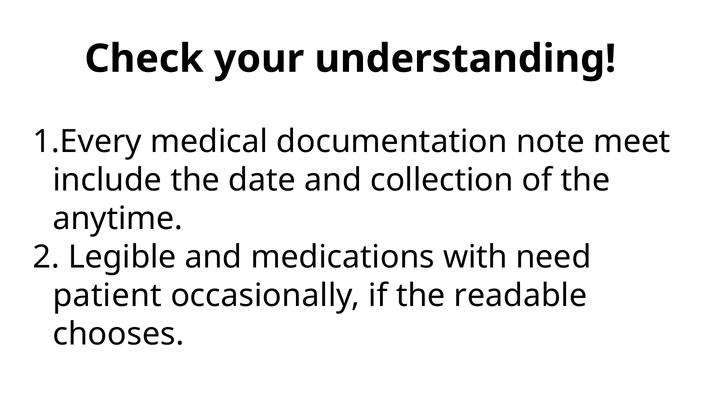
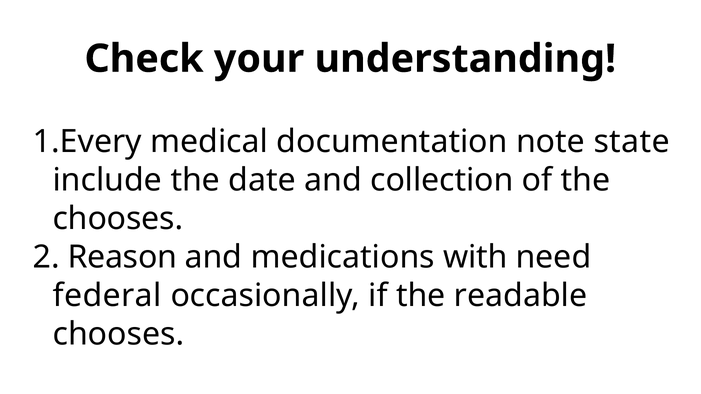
meet: meet -> state (632, 142)
anytime: anytime -> chooses (118, 219)
Legible: Legible -> Reason (122, 257)
patient: patient -> federal (107, 296)
